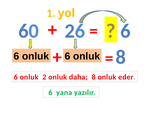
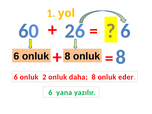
6: 6 -> 8 (68, 56)
